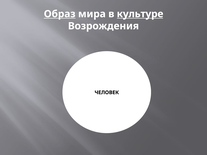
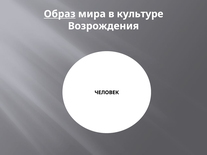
культуре underline: present -> none (140, 14)
